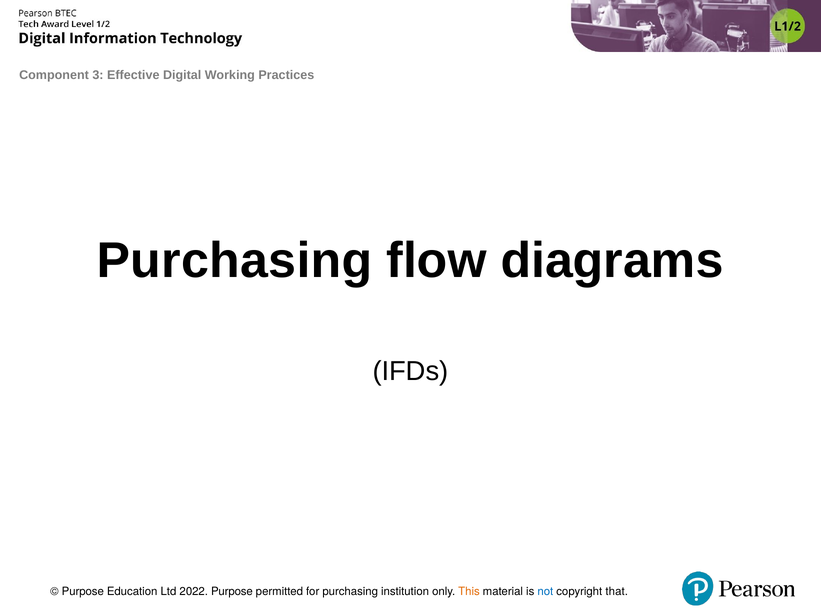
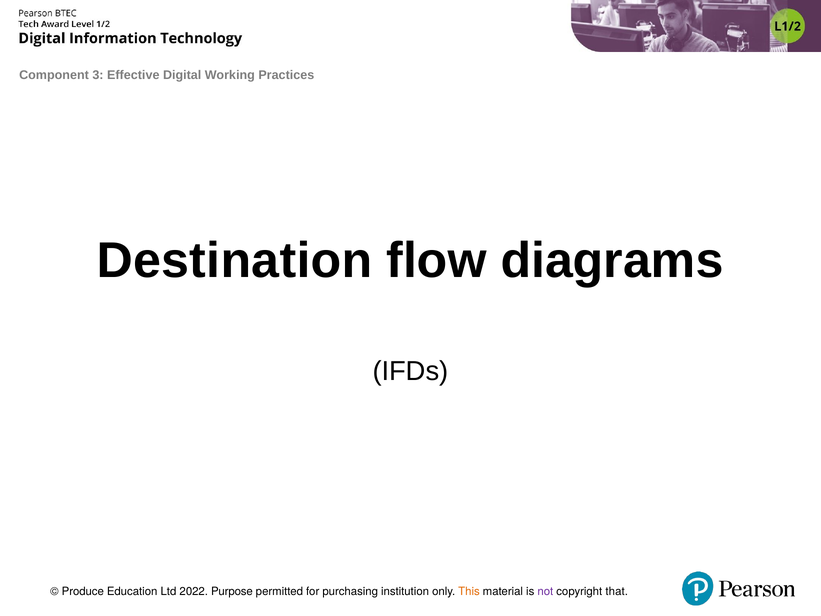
Purchasing: Purchasing -> Destination (234, 261)
Purpose: Purpose -> Produce (83, 591)
not colour: blue -> purple (545, 591)
